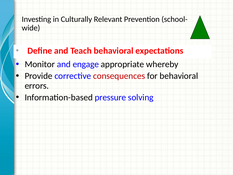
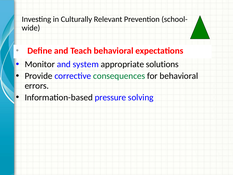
engage: engage -> system (86, 64)
whereby: whereby -> solutions (162, 64)
consequences colour: red -> green (119, 76)
